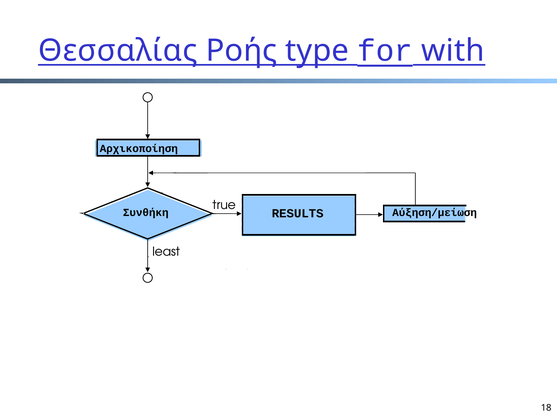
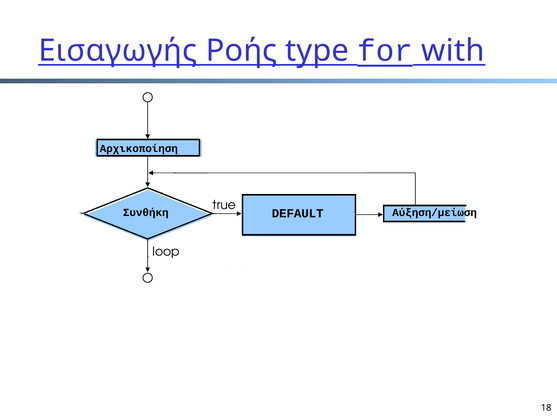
Θεσσαλίας: Θεσσαλίας -> Εισαγωγής (118, 51)
RESULTS: RESULTS -> DEFAULT (298, 214)
least: least -> loop (166, 252)
